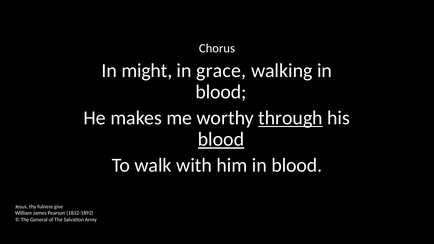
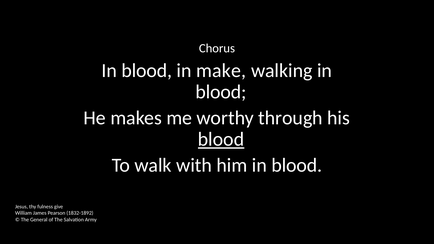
might: might -> blood (147, 71)
grace: grace -> make (221, 71)
through underline: present -> none (291, 118)
